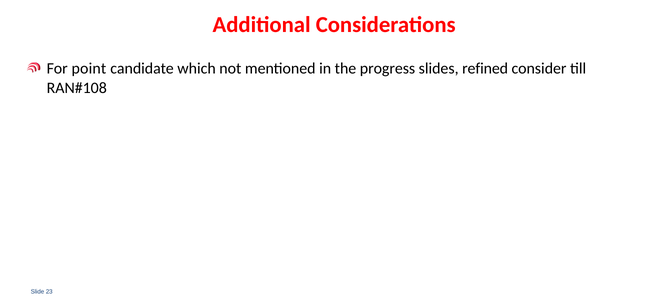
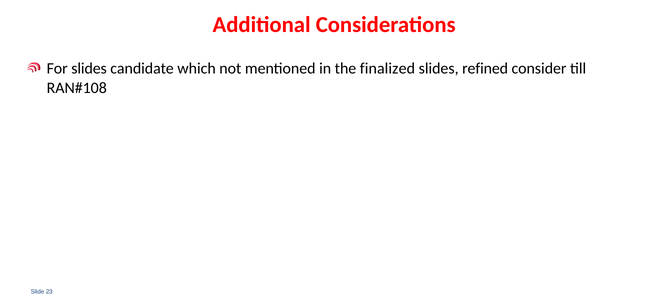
For point: point -> slides (89, 69)
progress: progress -> finalized (387, 69)
